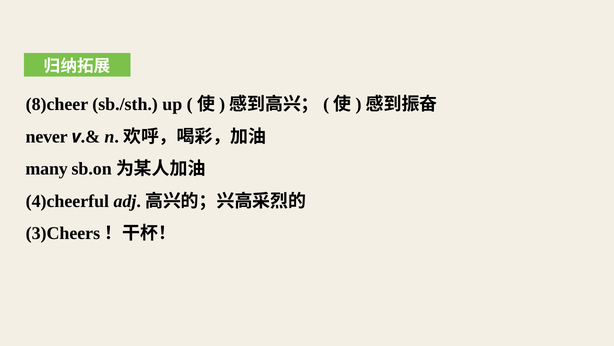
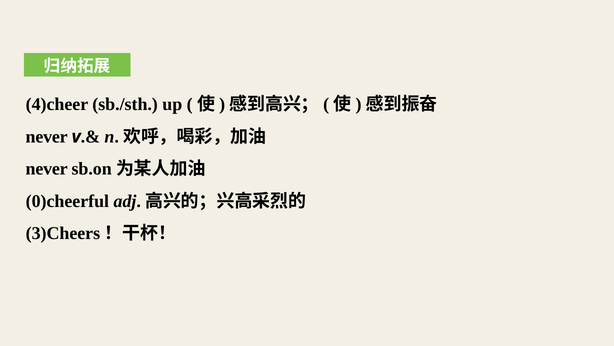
8)cheer: 8)cheer -> 4)cheer (57, 104)
many: many -> never (47, 169)
4)cheerful: 4)cheerful -> 0)cheerful (67, 201)
